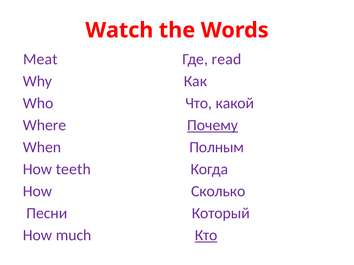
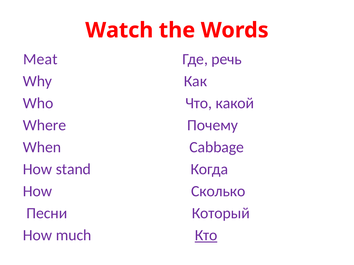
read: read -> речь (227, 59)
Почему underline: present -> none (213, 125)
Полным: Полным -> Cabbage (217, 148)
teeth: teeth -> stand (73, 170)
